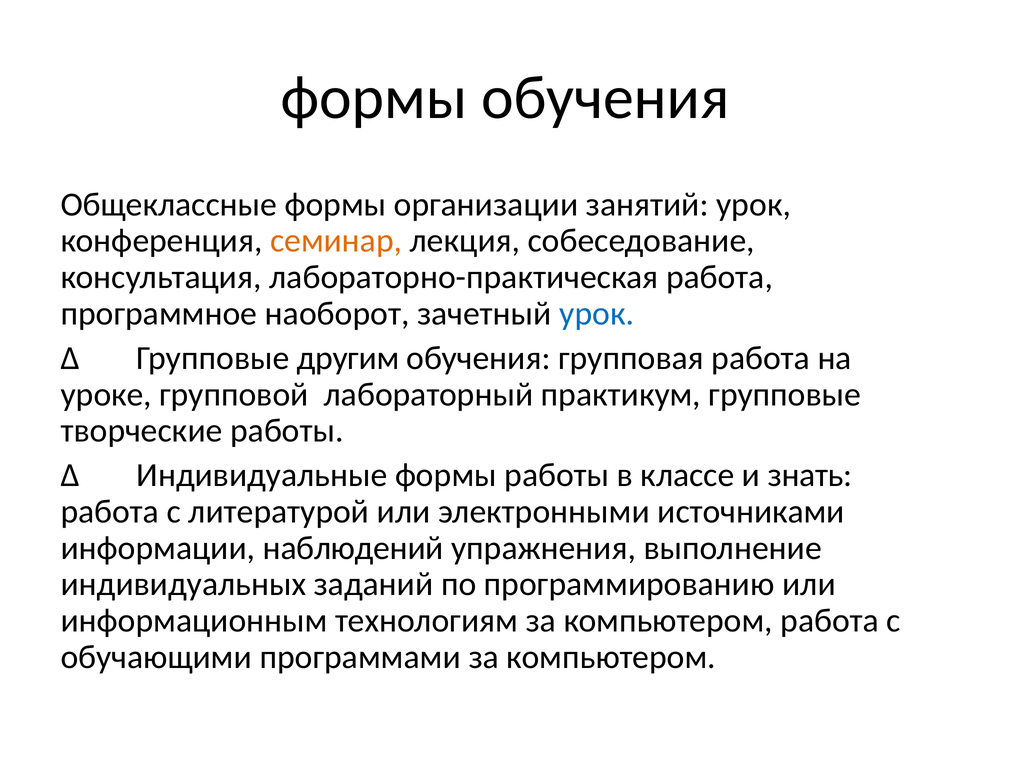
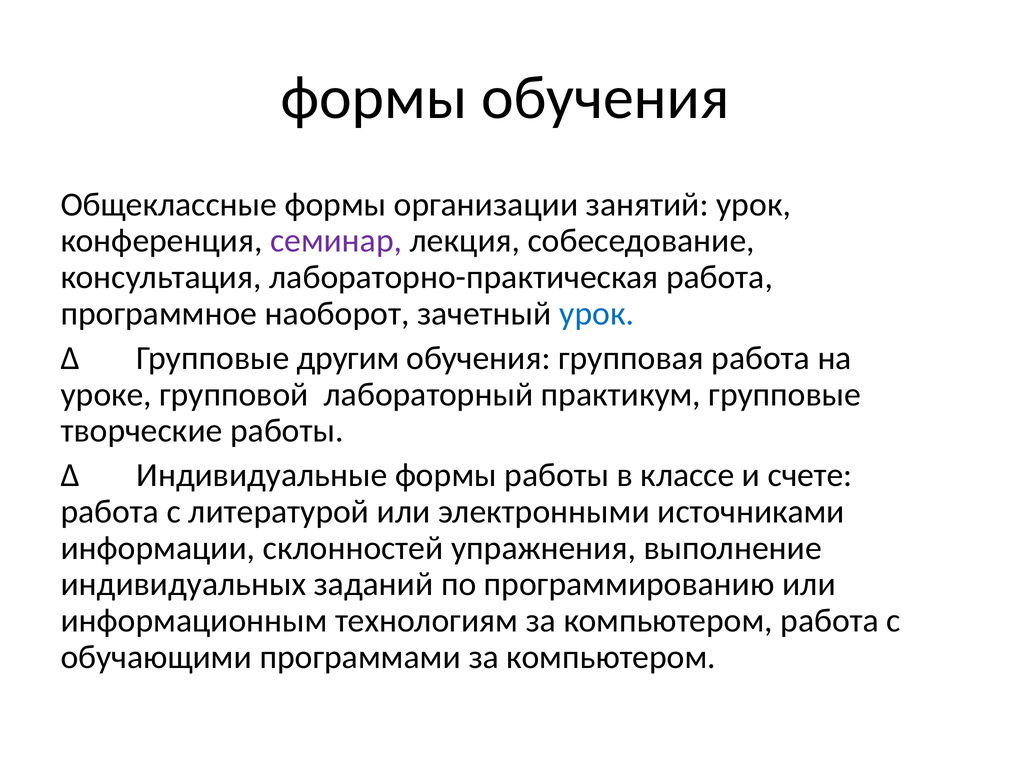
семинар colour: orange -> purple (336, 241)
знать: знать -> счете (810, 475)
наблюдений: наблюдений -> склонностей (353, 548)
